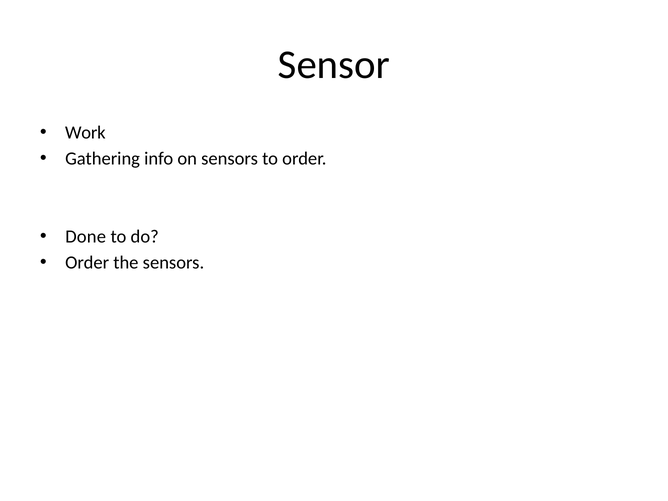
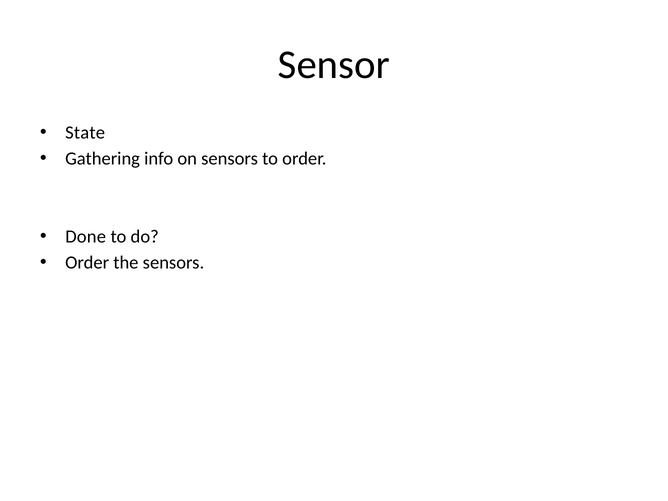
Work: Work -> State (85, 133)
